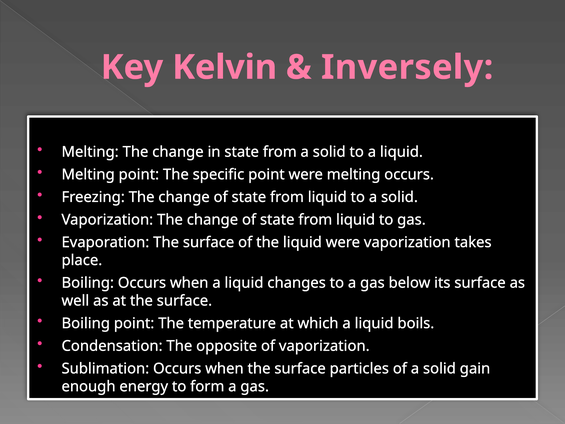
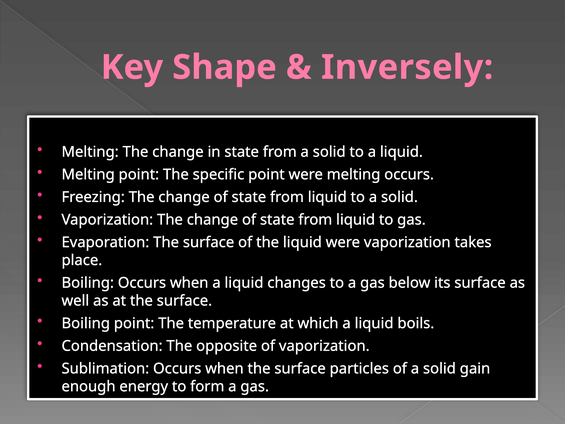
Kelvin: Kelvin -> Shape (224, 67)
